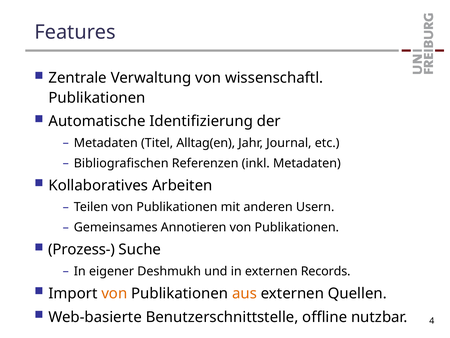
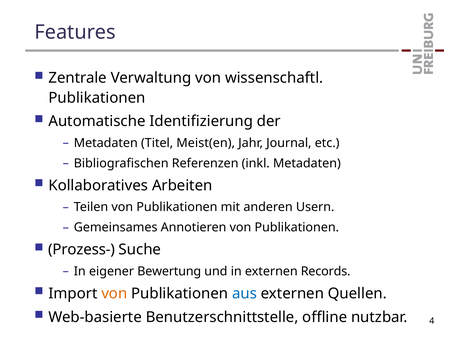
Alltag(en: Alltag(en -> Meist(en (206, 143)
Deshmukh: Deshmukh -> Bewertung (169, 271)
aus colour: orange -> blue (245, 293)
